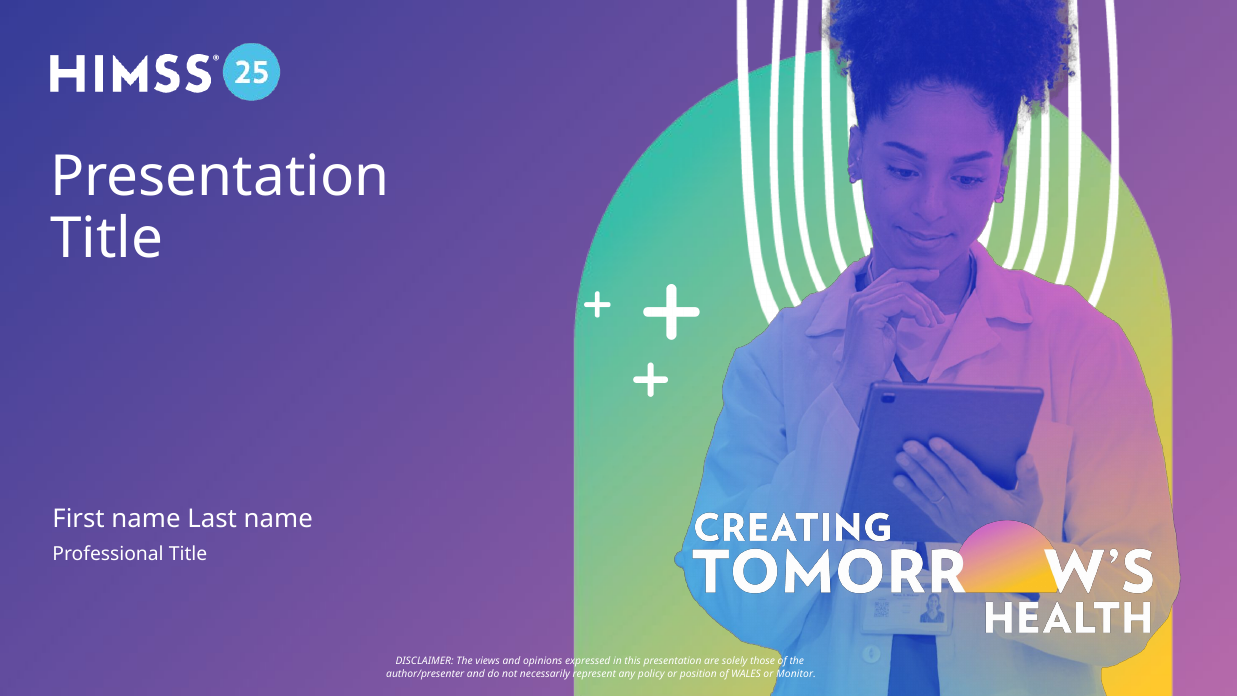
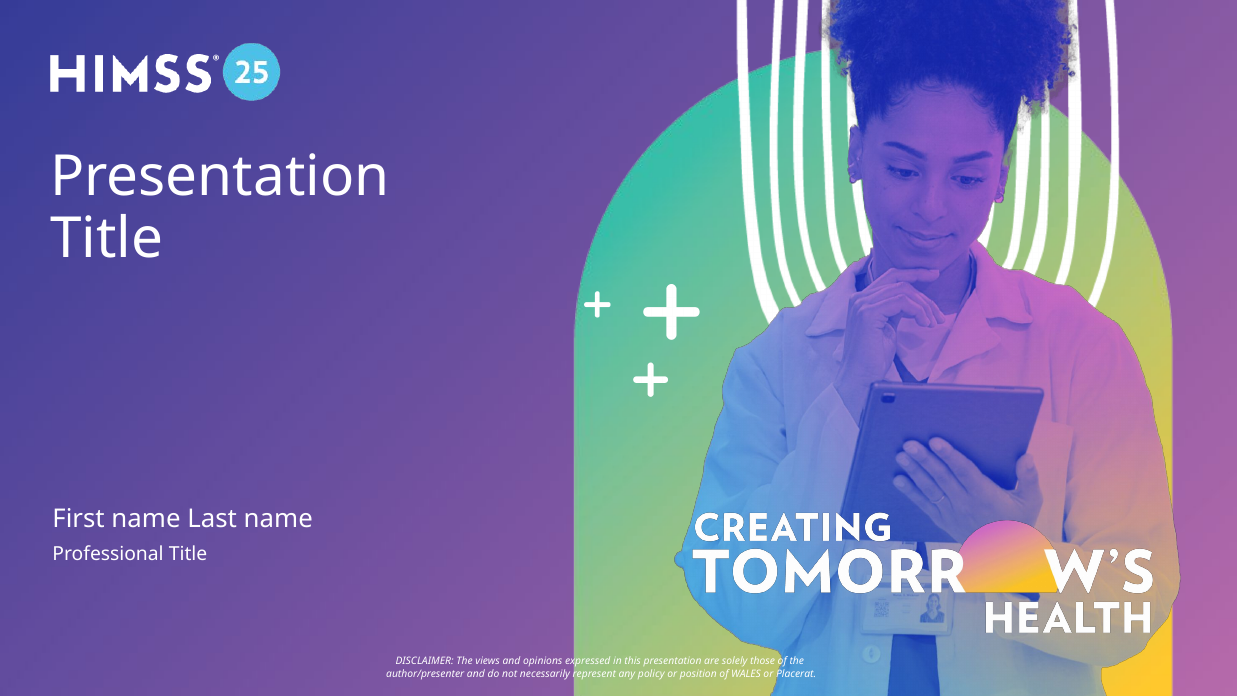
Monitor: Monitor -> Placerat (796, 673)
